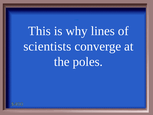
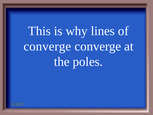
scientists: scientists -> converge (47, 46)
